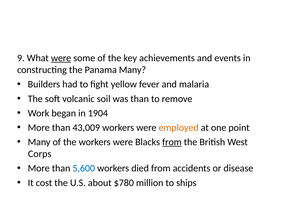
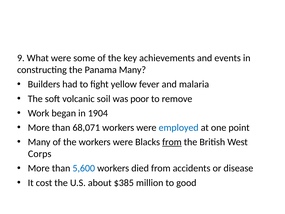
were underline: present -> none (61, 58)
was than: than -> poor (140, 99)
43,009: 43,009 -> 68,071 (86, 127)
employed colour: orange -> blue (179, 127)
$780: $780 -> $385 (124, 183)
ships: ships -> good (186, 183)
